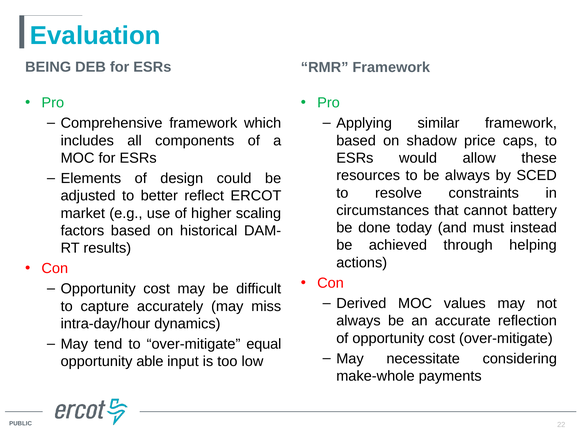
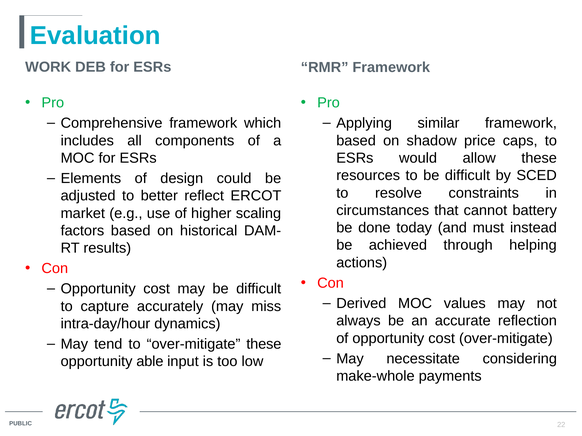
BEING: BEING -> WORK (48, 67)
to be always: always -> difficult (467, 176)
over-mitigate equal: equal -> these (264, 344)
